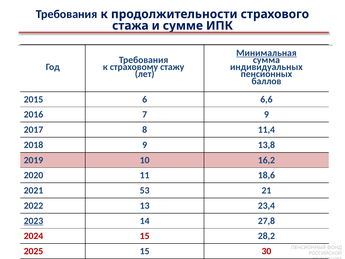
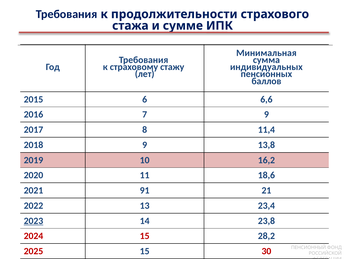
Минимальная underline: present -> none (266, 53)
53: 53 -> 91 (145, 190)
27,8: 27,8 -> 23,8 (266, 221)
